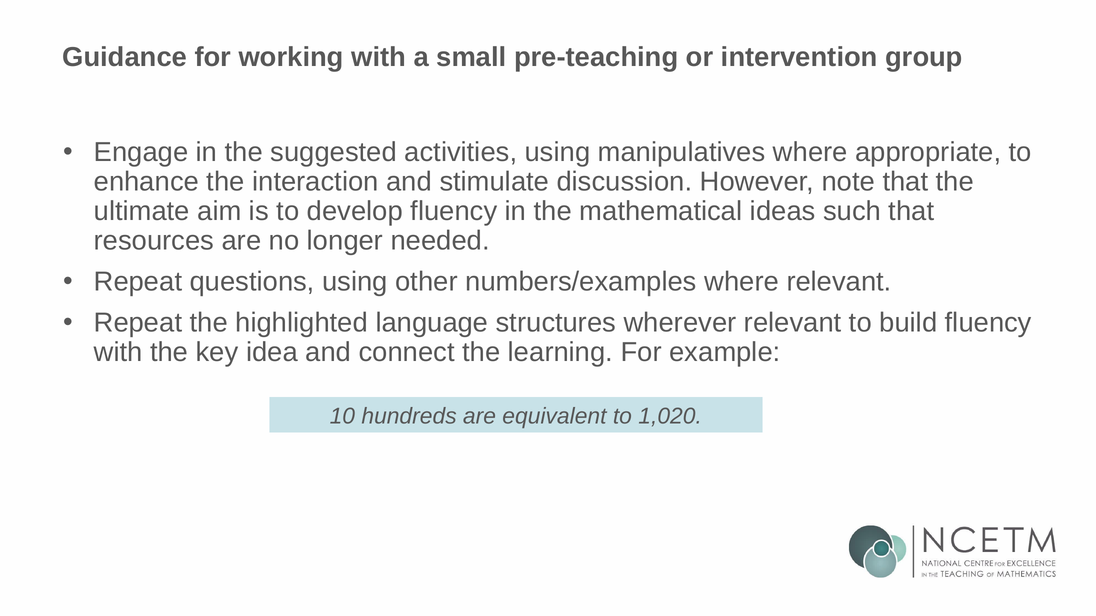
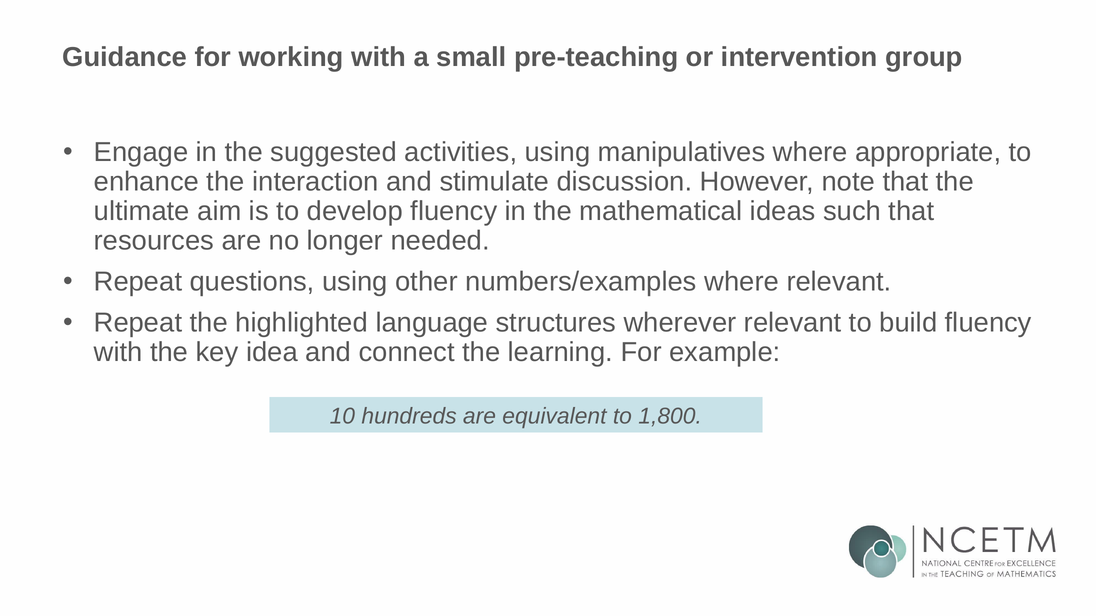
1,020: 1,020 -> 1,800 (670, 417)
